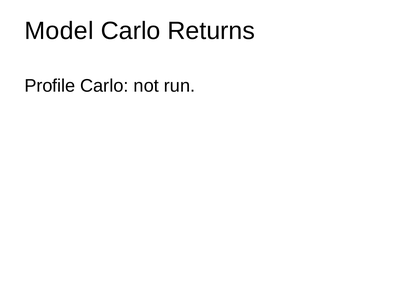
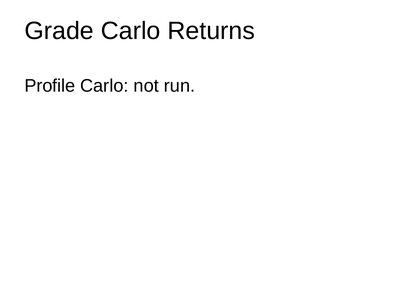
Model: Model -> Grade (59, 31)
